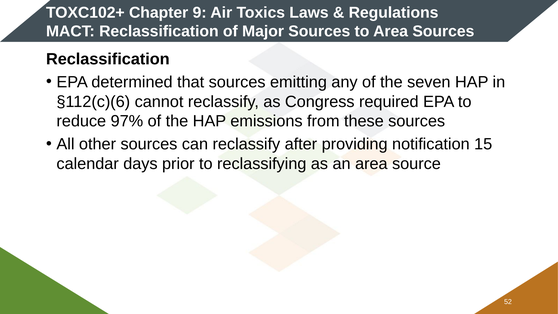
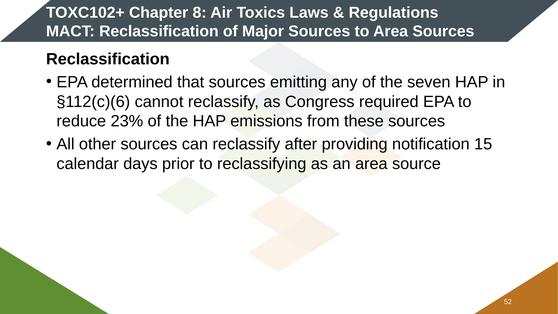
9: 9 -> 8 (200, 13)
97%: 97% -> 23% (127, 121)
